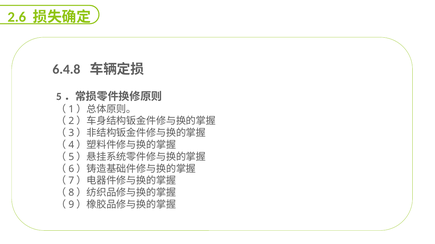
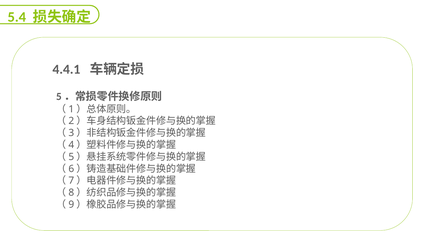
2.6: 2.6 -> 5.4 (17, 17)
6.4.8: 6.4.8 -> 4.4.1 (66, 69)
